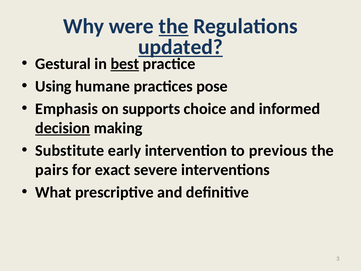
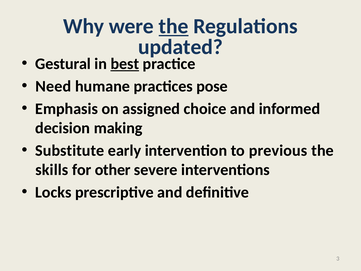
updated underline: present -> none (181, 47)
Using: Using -> Need (53, 86)
supports: supports -> assigned (151, 109)
decision underline: present -> none (63, 128)
pairs: pairs -> skills (52, 170)
exact: exact -> other (113, 170)
What: What -> Locks (53, 192)
